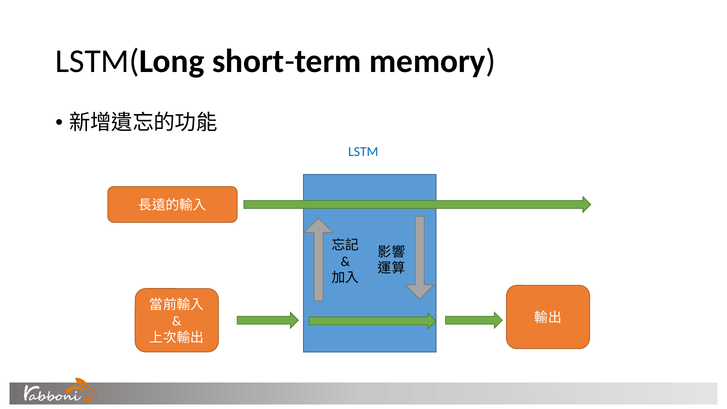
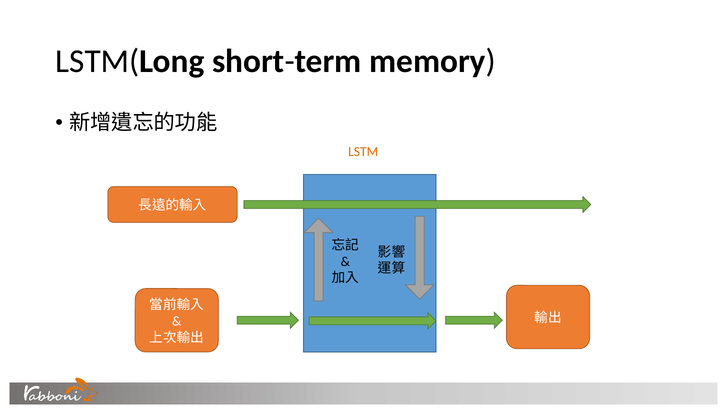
LSTM colour: blue -> orange (363, 152)
